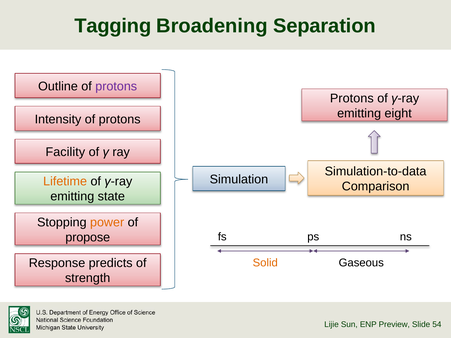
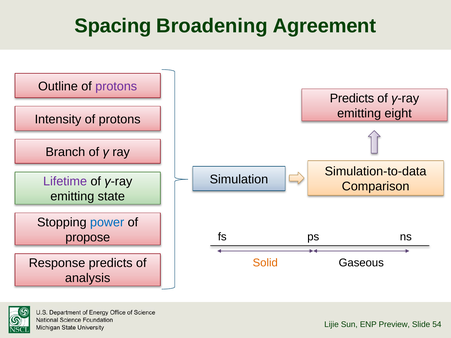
Tagging: Tagging -> Spacing (113, 26)
Separation: Separation -> Agreement (324, 26)
Protons: Protons -> Predicts (352, 98)
Facility: Facility -> Branch (65, 152)
Lifetime colour: orange -> purple (65, 182)
power colour: orange -> blue (107, 222)
strength: strength -> analysis (88, 278)
